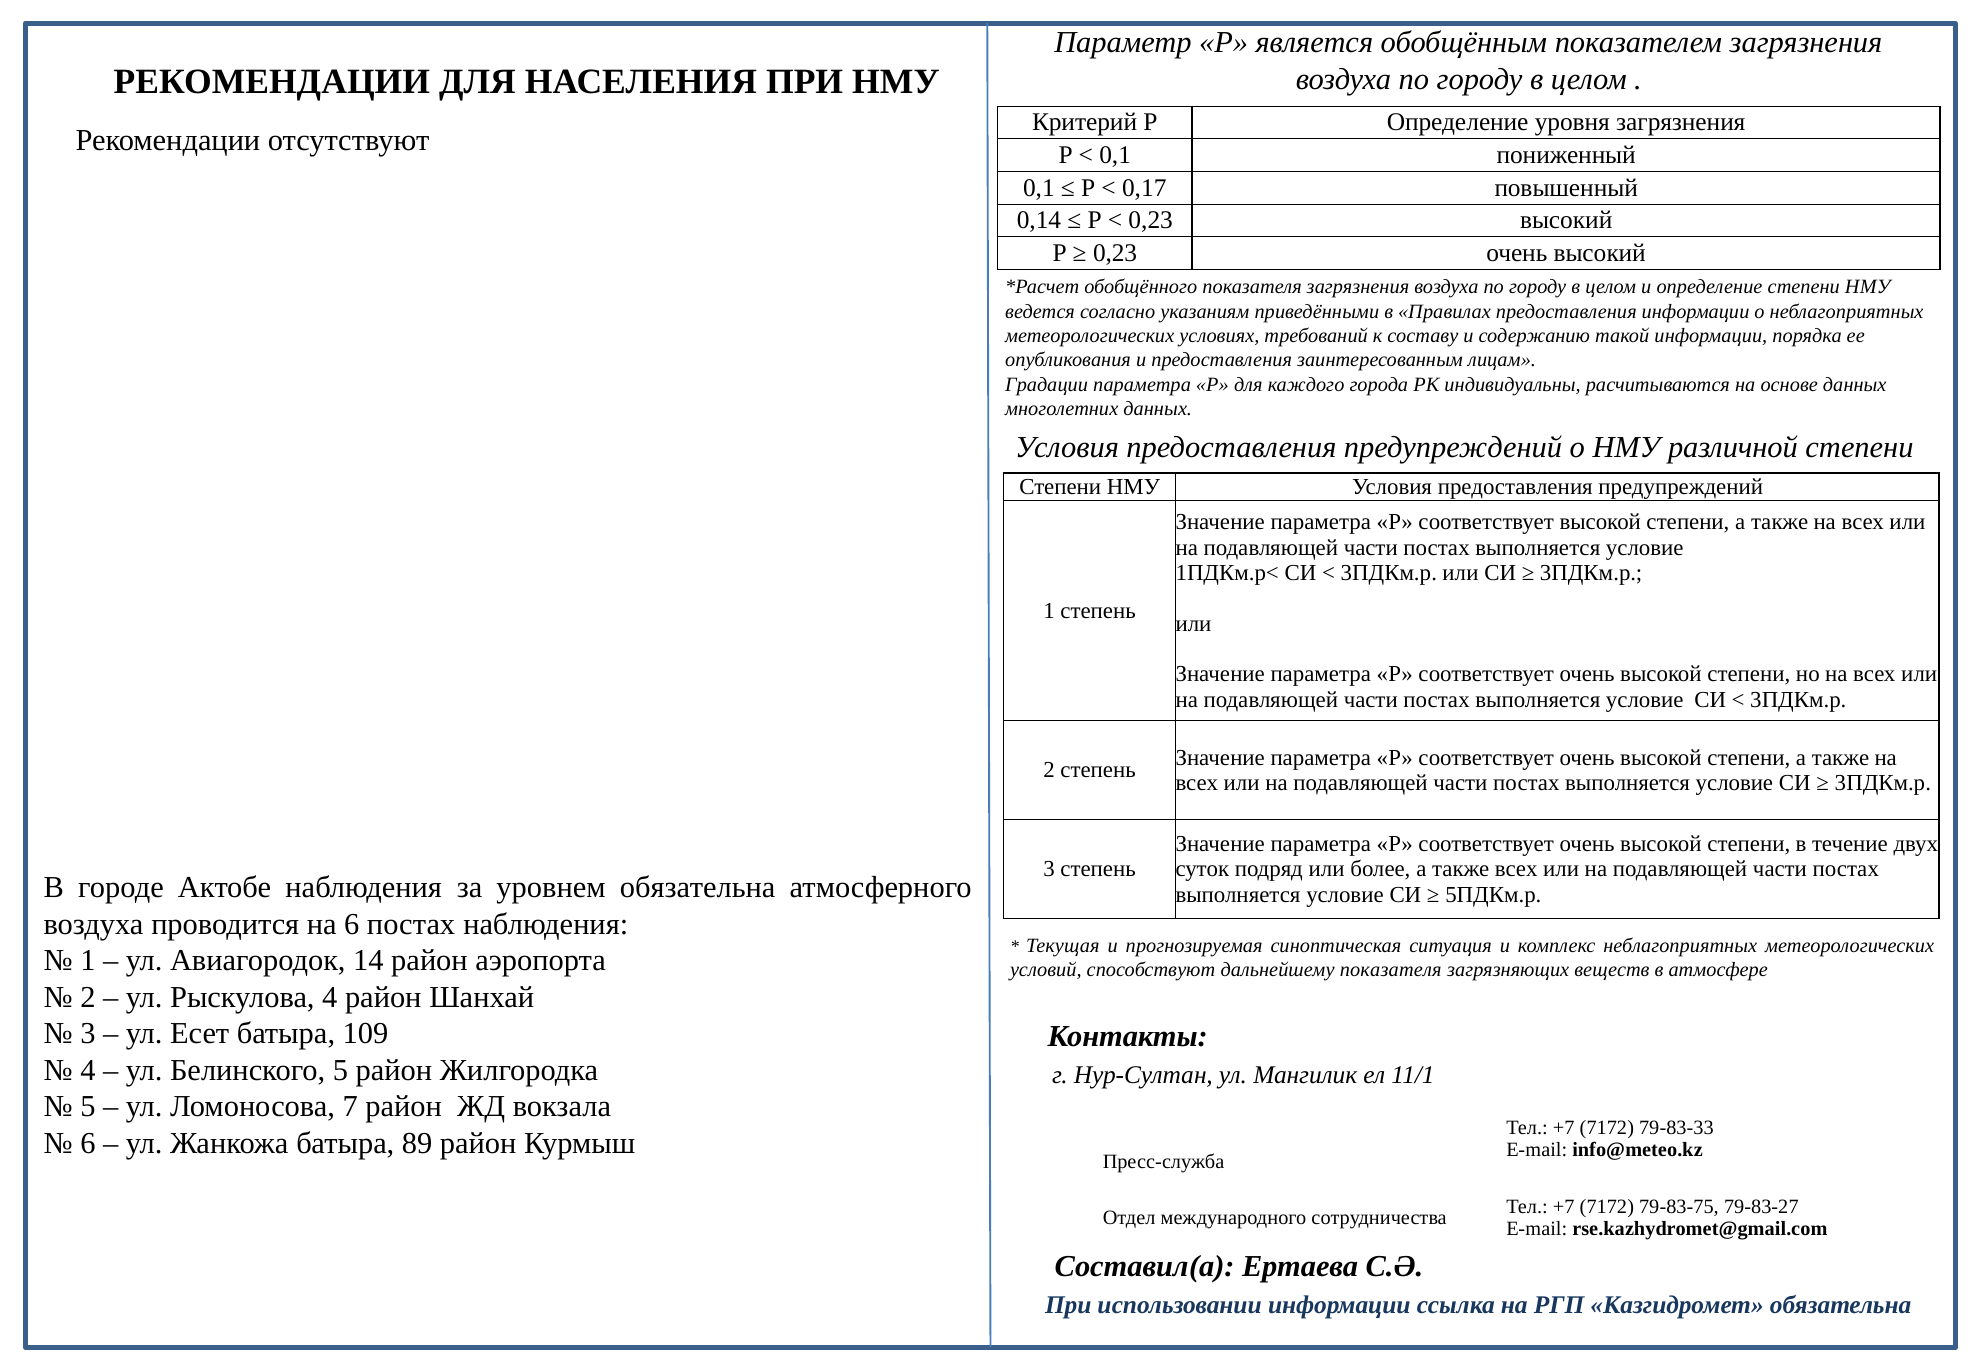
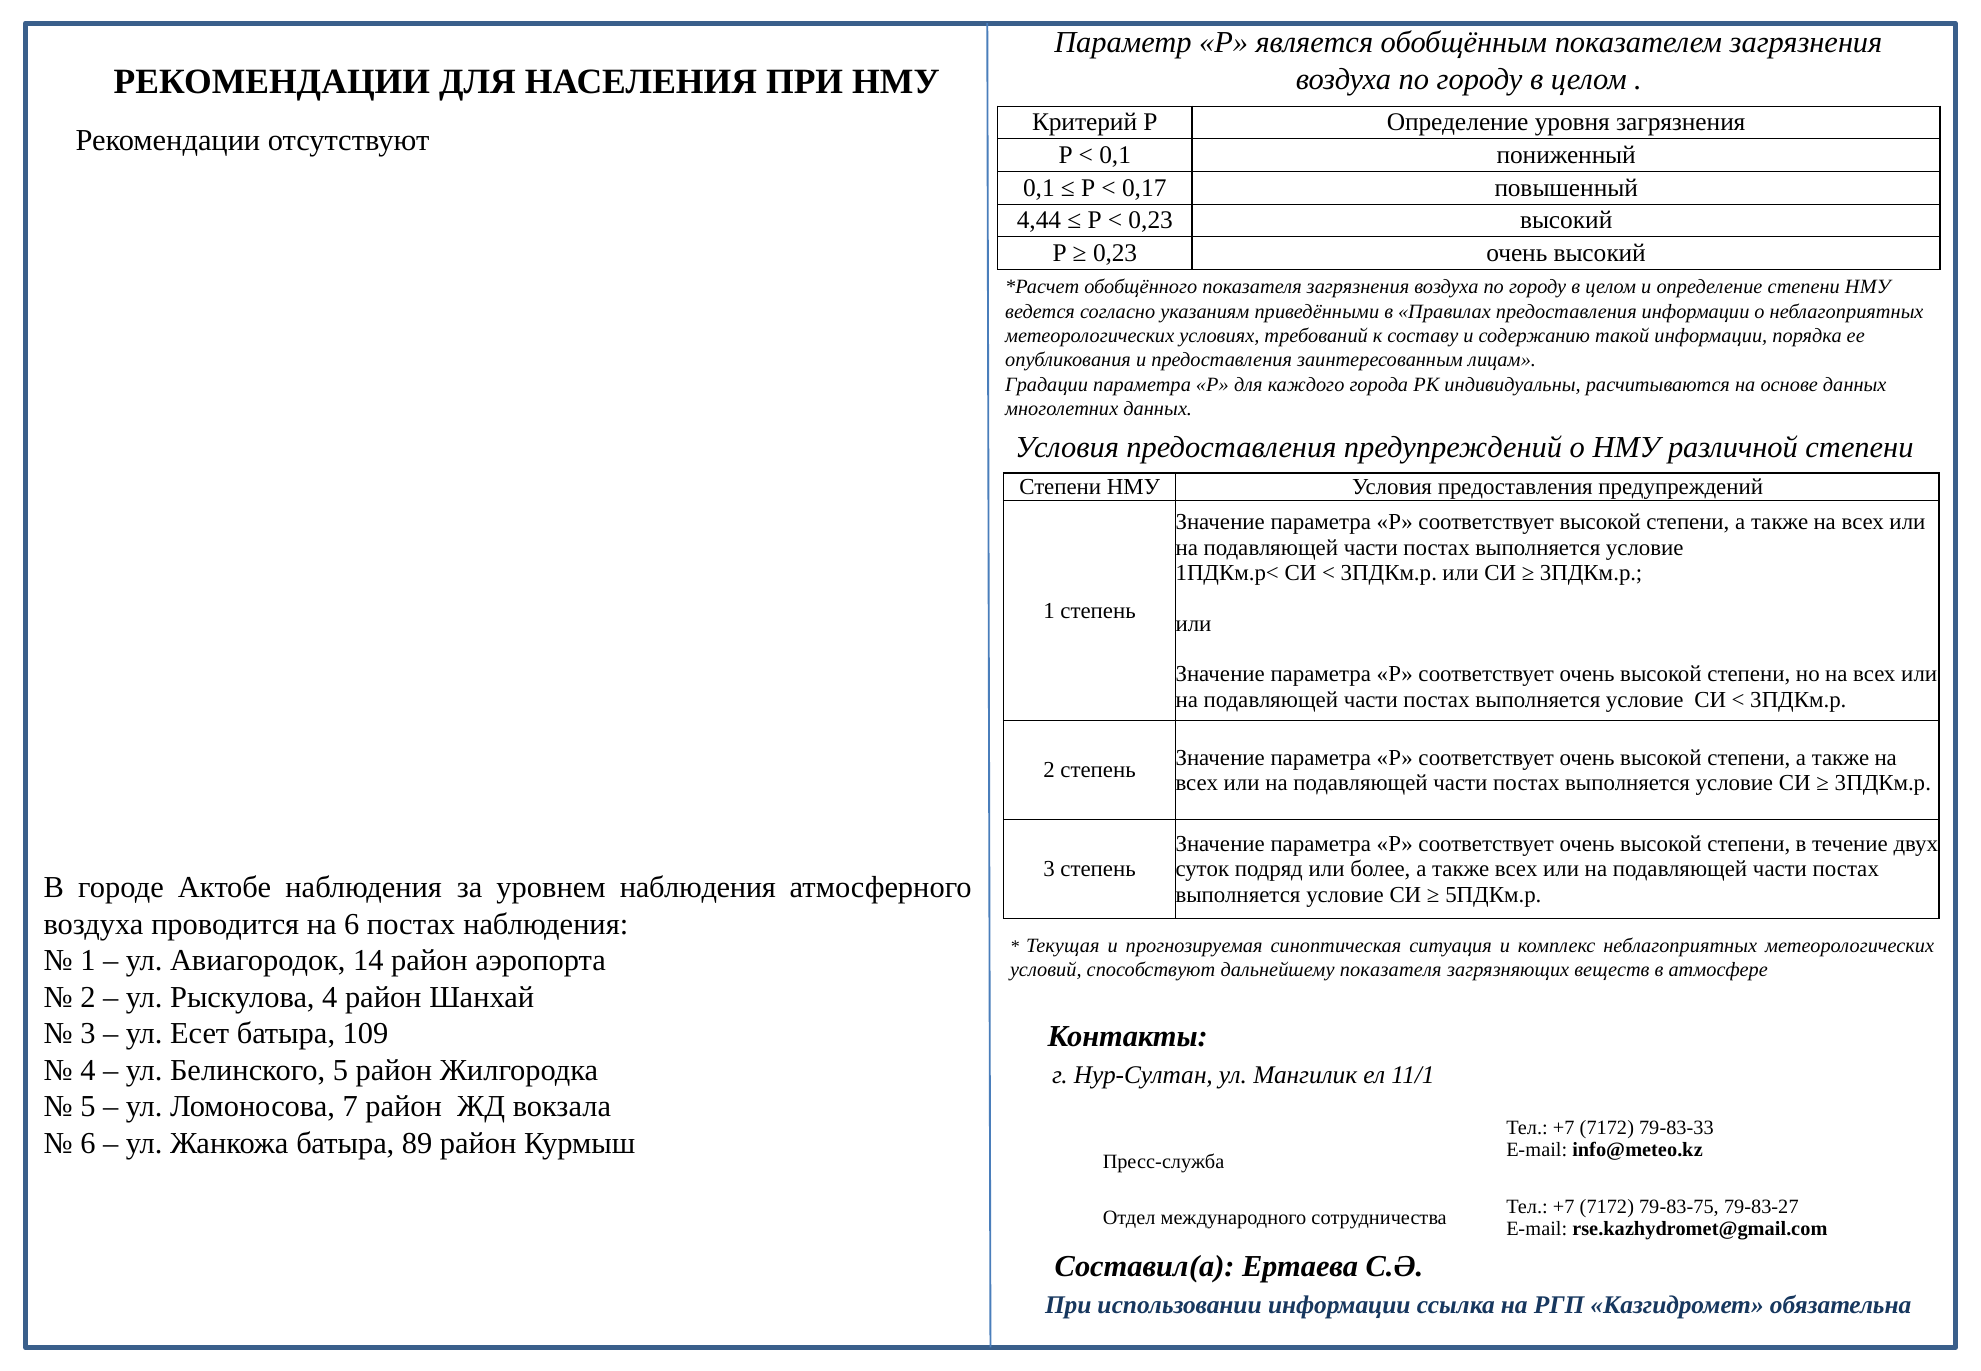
0,14: 0,14 -> 4,44 (1039, 220)
уровнем обязательна: обязательна -> наблюдения (698, 888)
